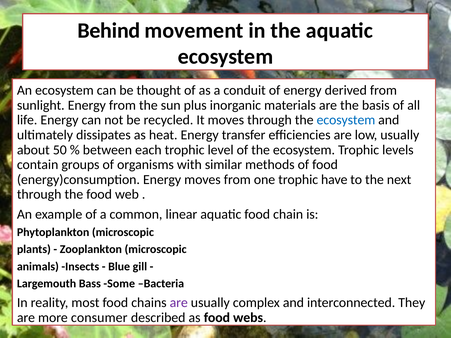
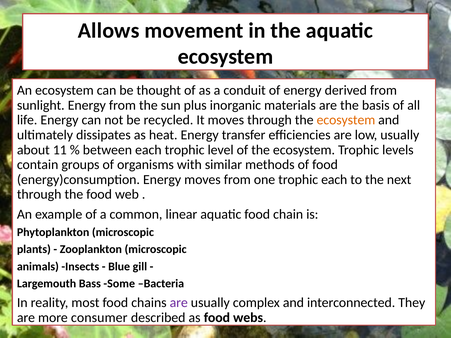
Behind: Behind -> Allows (109, 30)
ecosystem colour: blue -> orange (346, 120)
50: 50 -> 11 (60, 150)
trophic have: have -> each (334, 180)
